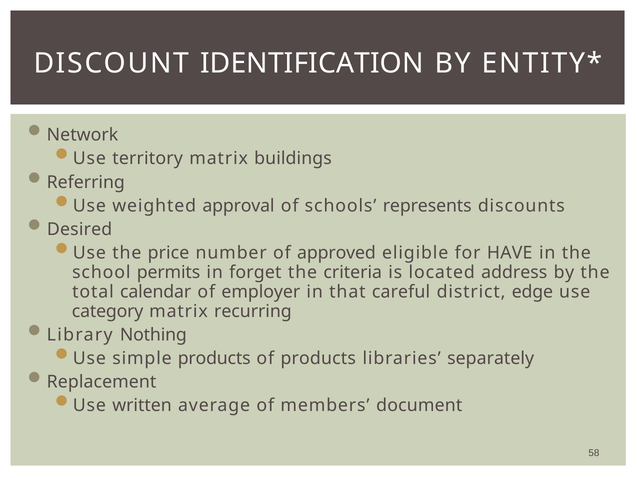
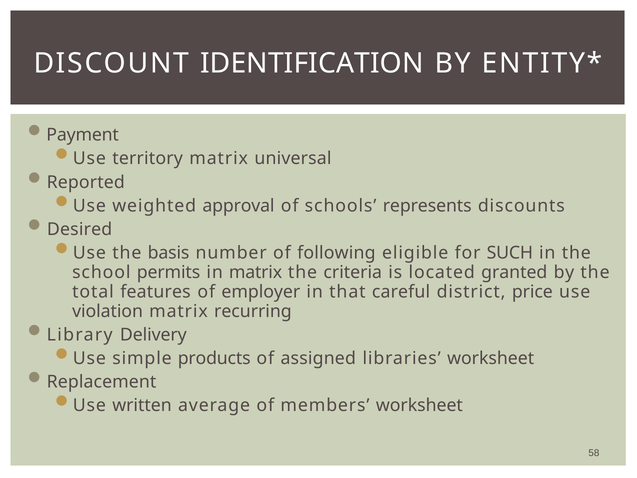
Network: Network -> Payment (83, 135)
buildings: buildings -> universal (293, 159)
Referring: Referring -> Reported (86, 182)
price: price -> basis (169, 253)
approved: approved -> following (336, 253)
HAVE: HAVE -> SUCH (510, 253)
in forget: forget -> matrix (256, 272)
address: address -> granted (514, 272)
calendar: calendar -> features (155, 292)
edge: edge -> price (532, 292)
category: category -> violation (108, 311)
Nothing: Nothing -> Delivery (153, 335)
of products: products -> assigned (318, 358)
libraries separately: separately -> worksheet (491, 358)
members document: document -> worksheet (419, 405)
